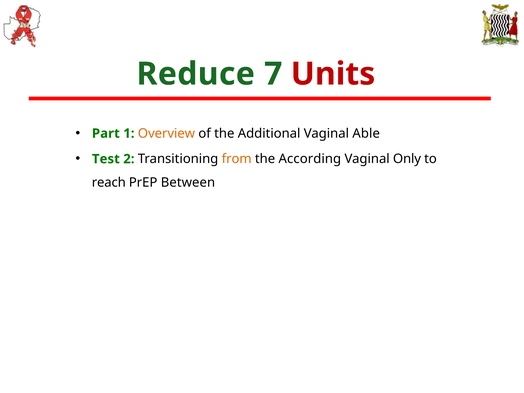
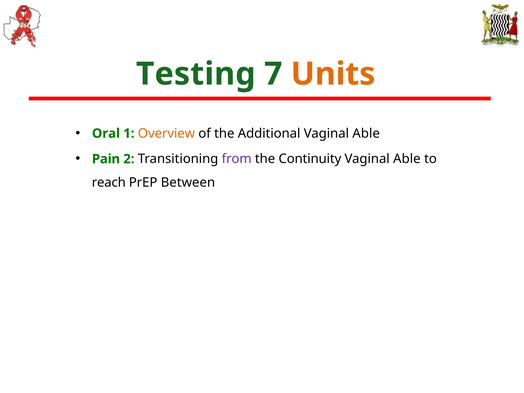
Reduce: Reduce -> Testing (196, 74)
Units colour: red -> orange (333, 74)
Part: Part -> Oral (106, 133)
Test: Test -> Pain (106, 159)
from colour: orange -> purple (237, 159)
According: According -> Continuity (310, 159)
Only: Only -> Able (407, 159)
